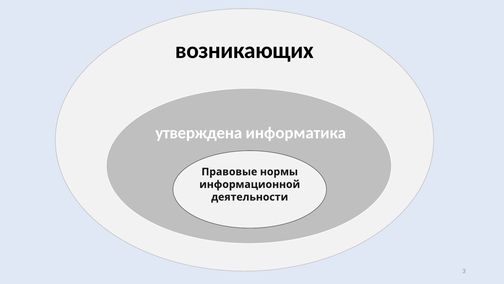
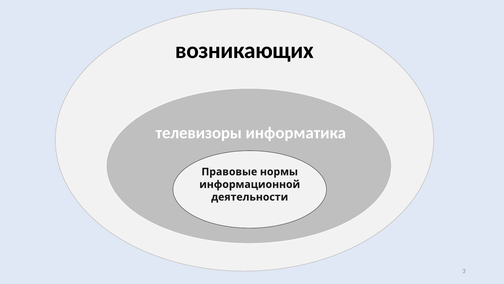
утверждена: утверждена -> телевизоры (199, 133)
